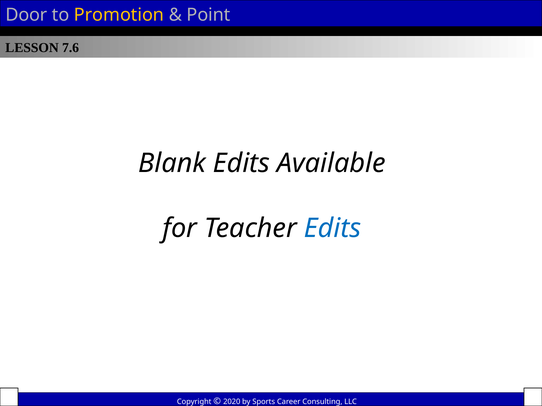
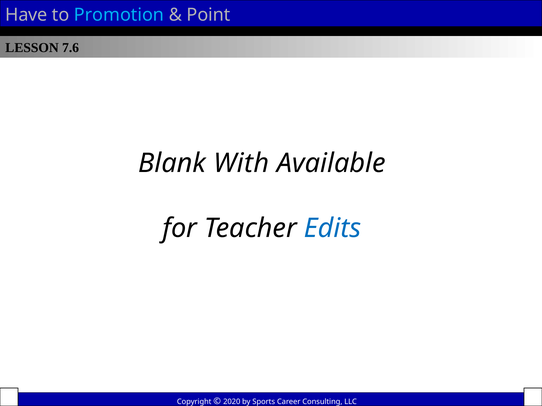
Door: Door -> Have (26, 15)
Promotion colour: yellow -> light blue (119, 15)
Blank Edits: Edits -> With (241, 164)
